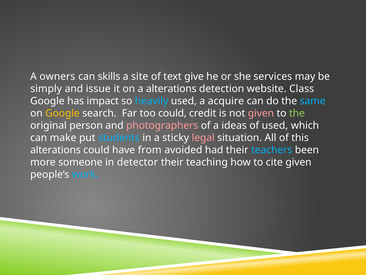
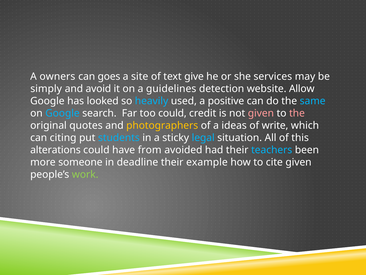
skills: skills -> goes (109, 76)
issue: issue -> avoid (98, 89)
a alterations: alterations -> guidelines (171, 89)
Class: Class -> Allow (302, 89)
impact: impact -> looked (103, 101)
acquire: acquire -> positive (226, 101)
Google colour: yellow -> light blue (62, 113)
the colour: light green -> pink (297, 113)
person: person -> quotes (86, 125)
photographers colour: pink -> yellow (162, 125)
of used: used -> write (275, 125)
make: make -> citing (63, 138)
legal colour: pink -> light blue (203, 138)
detector: detector -> deadline (137, 162)
teaching: teaching -> example (207, 162)
work colour: light blue -> light green (85, 174)
